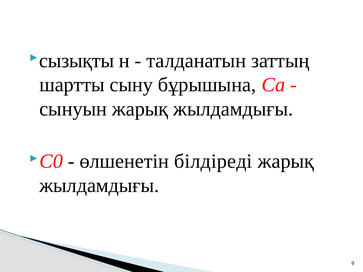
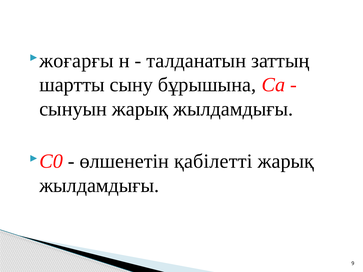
сызықты: сызықты -> жоғарғы (76, 61)
білдіреді: білдіреді -> қабілетті (213, 161)
